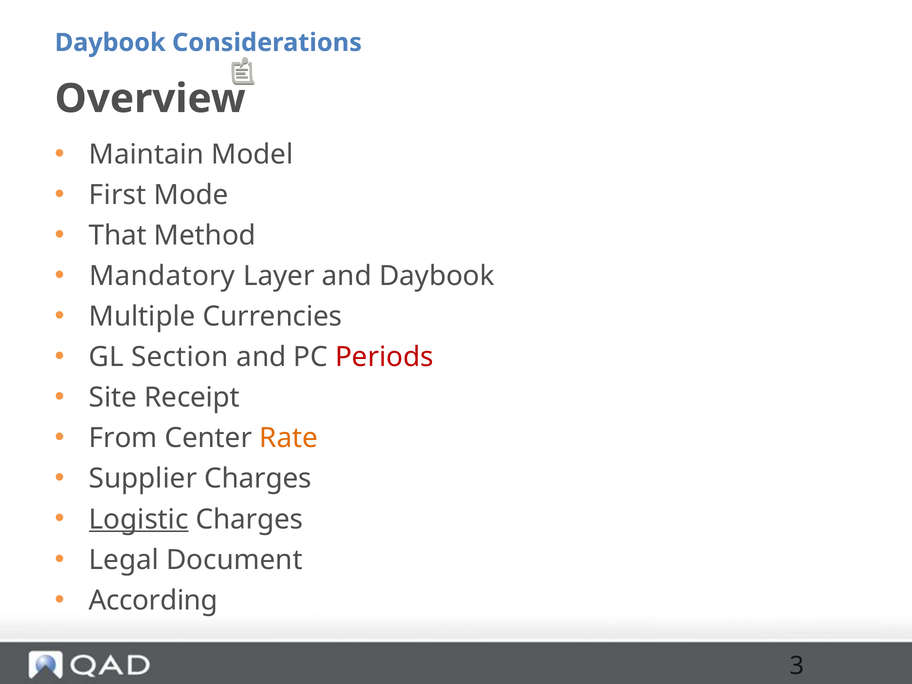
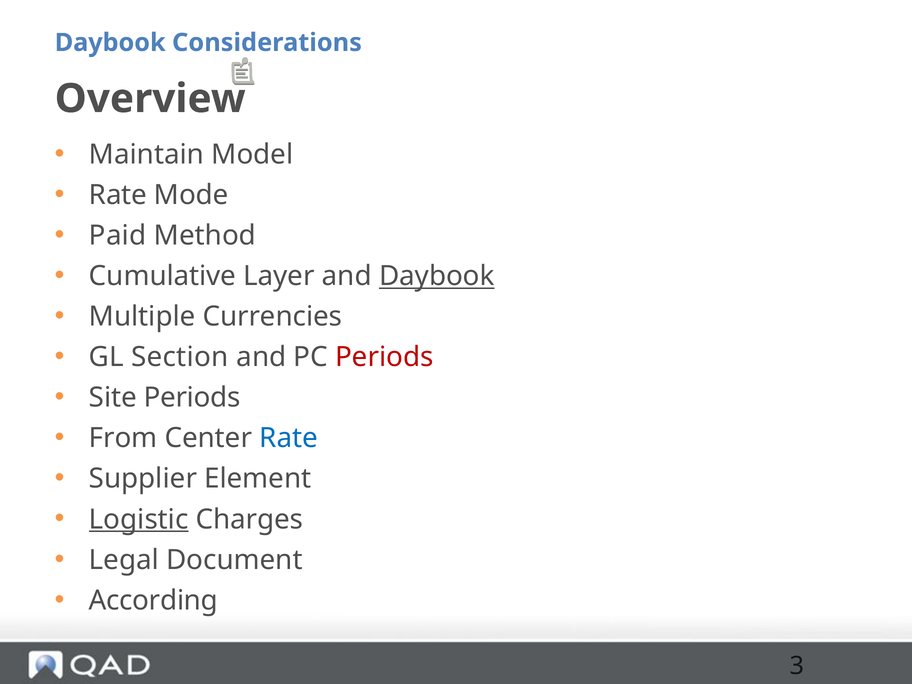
First: First -> Rate (118, 195)
That: That -> Paid (118, 236)
Mandatory: Mandatory -> Cumulative (163, 276)
Daybook underline: none -> present (437, 276)
Site Receipt: Receipt -> Periods (192, 398)
Rate colour: orange -> blue (289, 438)
Supplier Charges: Charges -> Element (258, 479)
